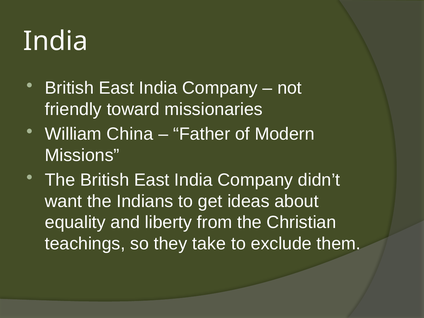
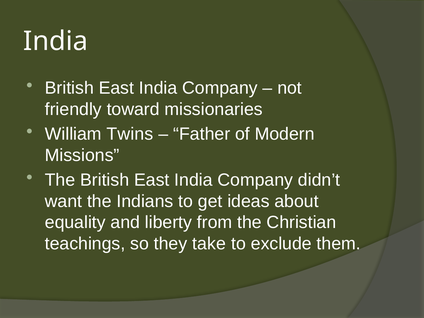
China: China -> Twins (130, 134)
